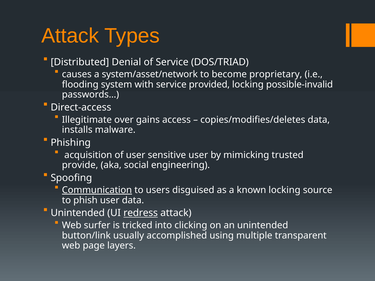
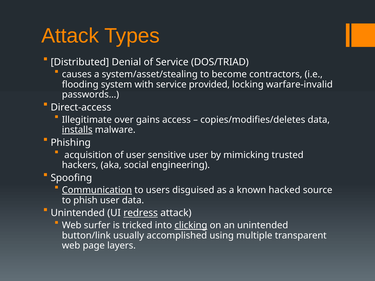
system/asset/network: system/asset/network -> system/asset/stealing (150, 74)
proprietary: proprietary -> contractors (276, 74)
possible-invalid: possible-invalid -> warfare-invalid (299, 85)
installs underline: none -> present (77, 130)
provide: provide -> hackers (80, 165)
known locking: locking -> hacked (285, 190)
clicking underline: none -> present (191, 226)
